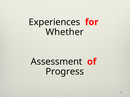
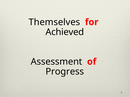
Experiences: Experiences -> Themselves (54, 22)
Whether: Whether -> Achieved (65, 32)
